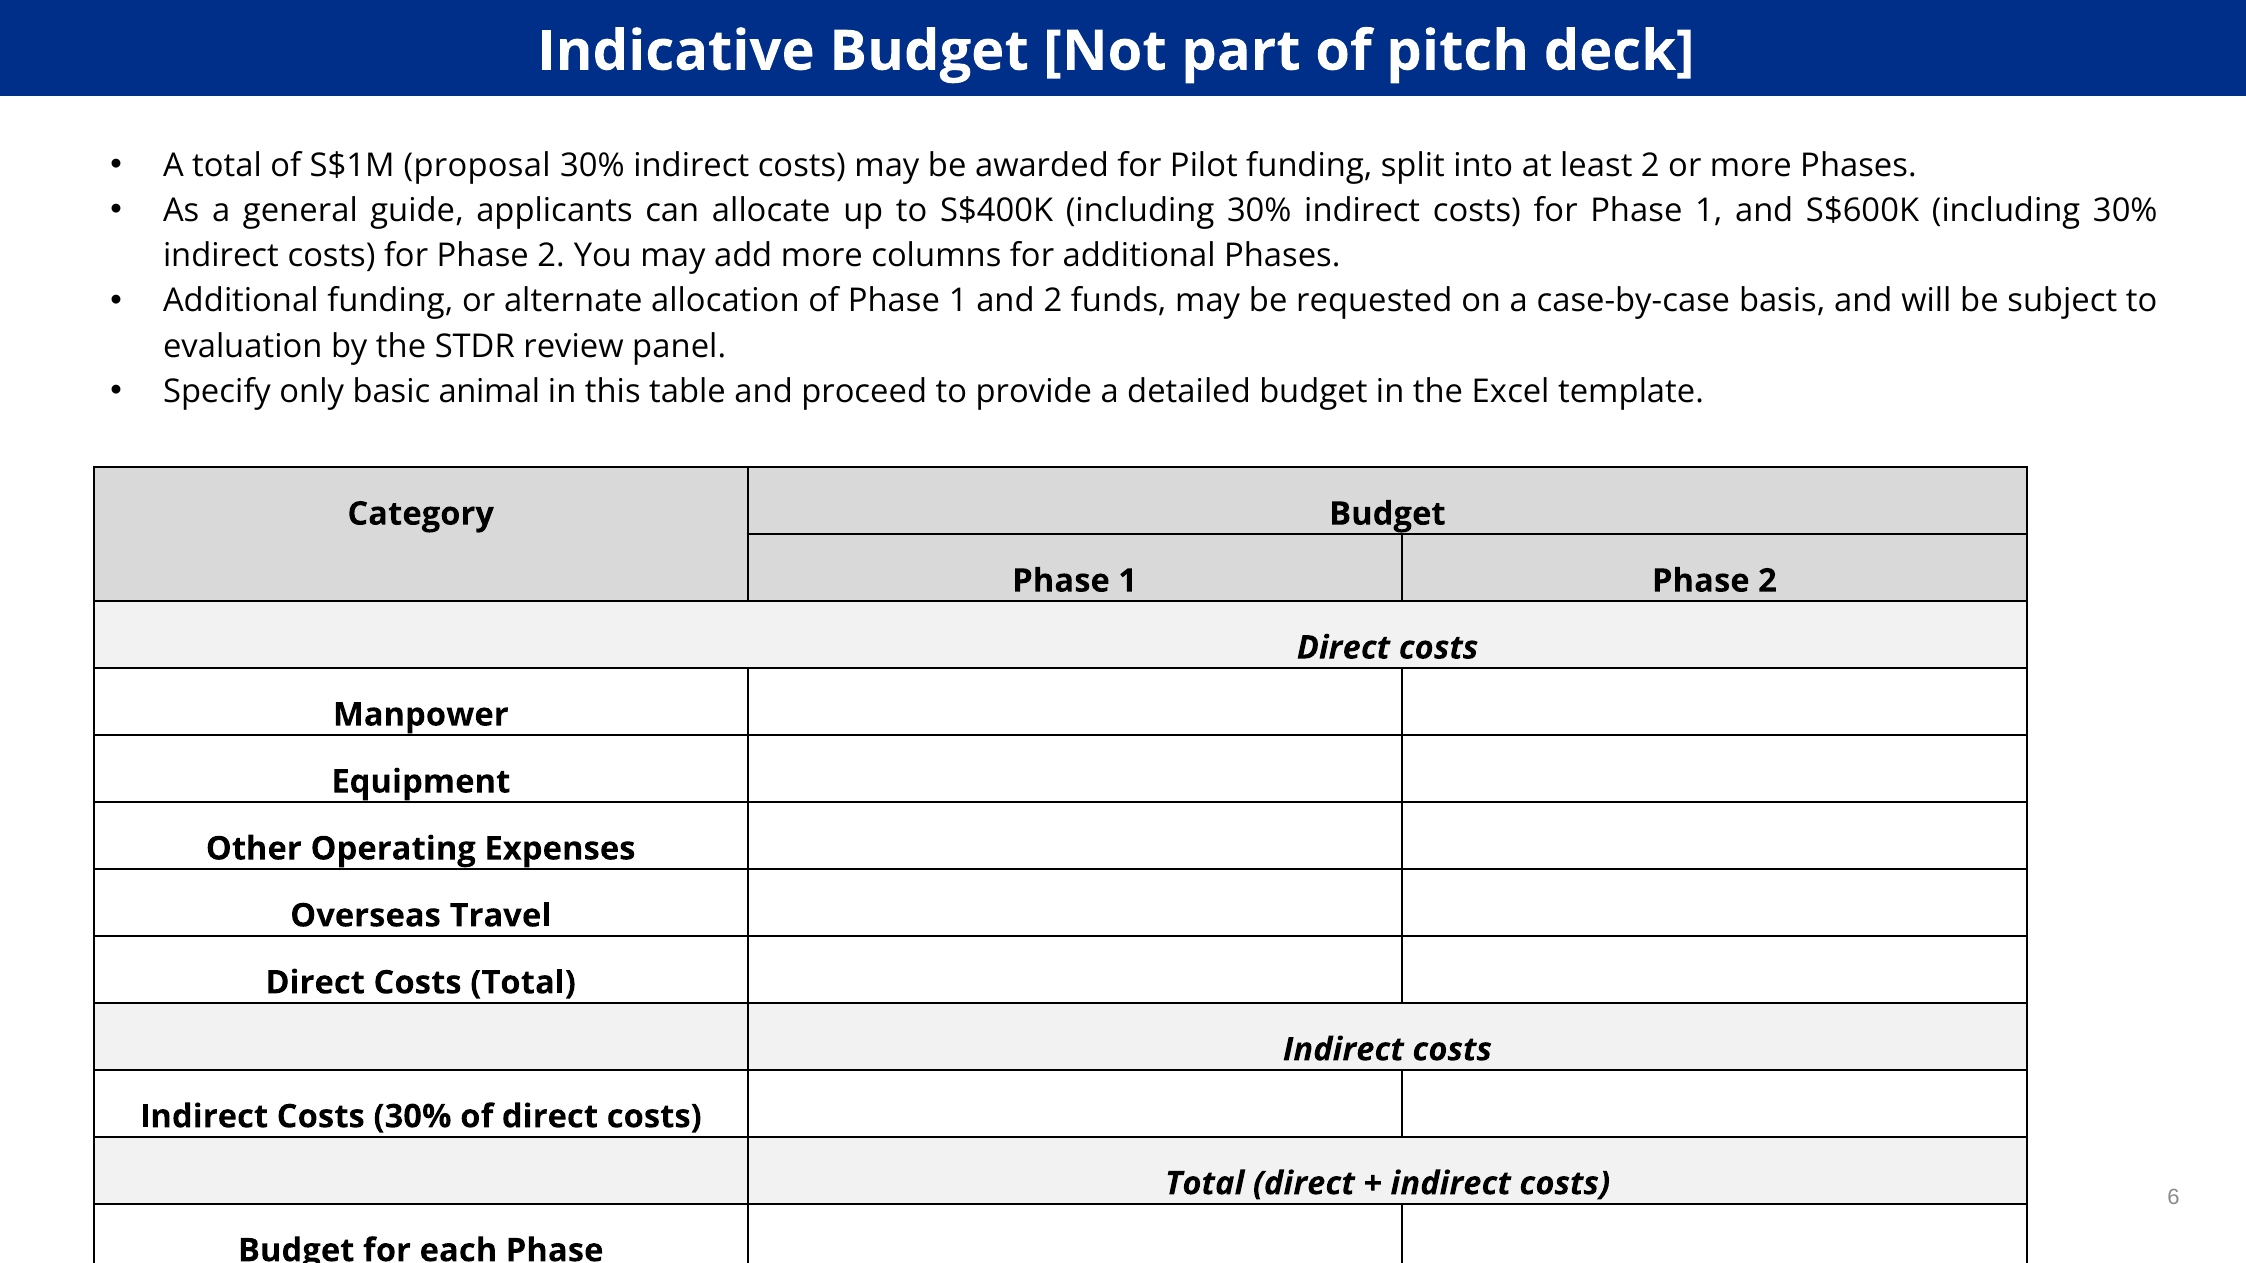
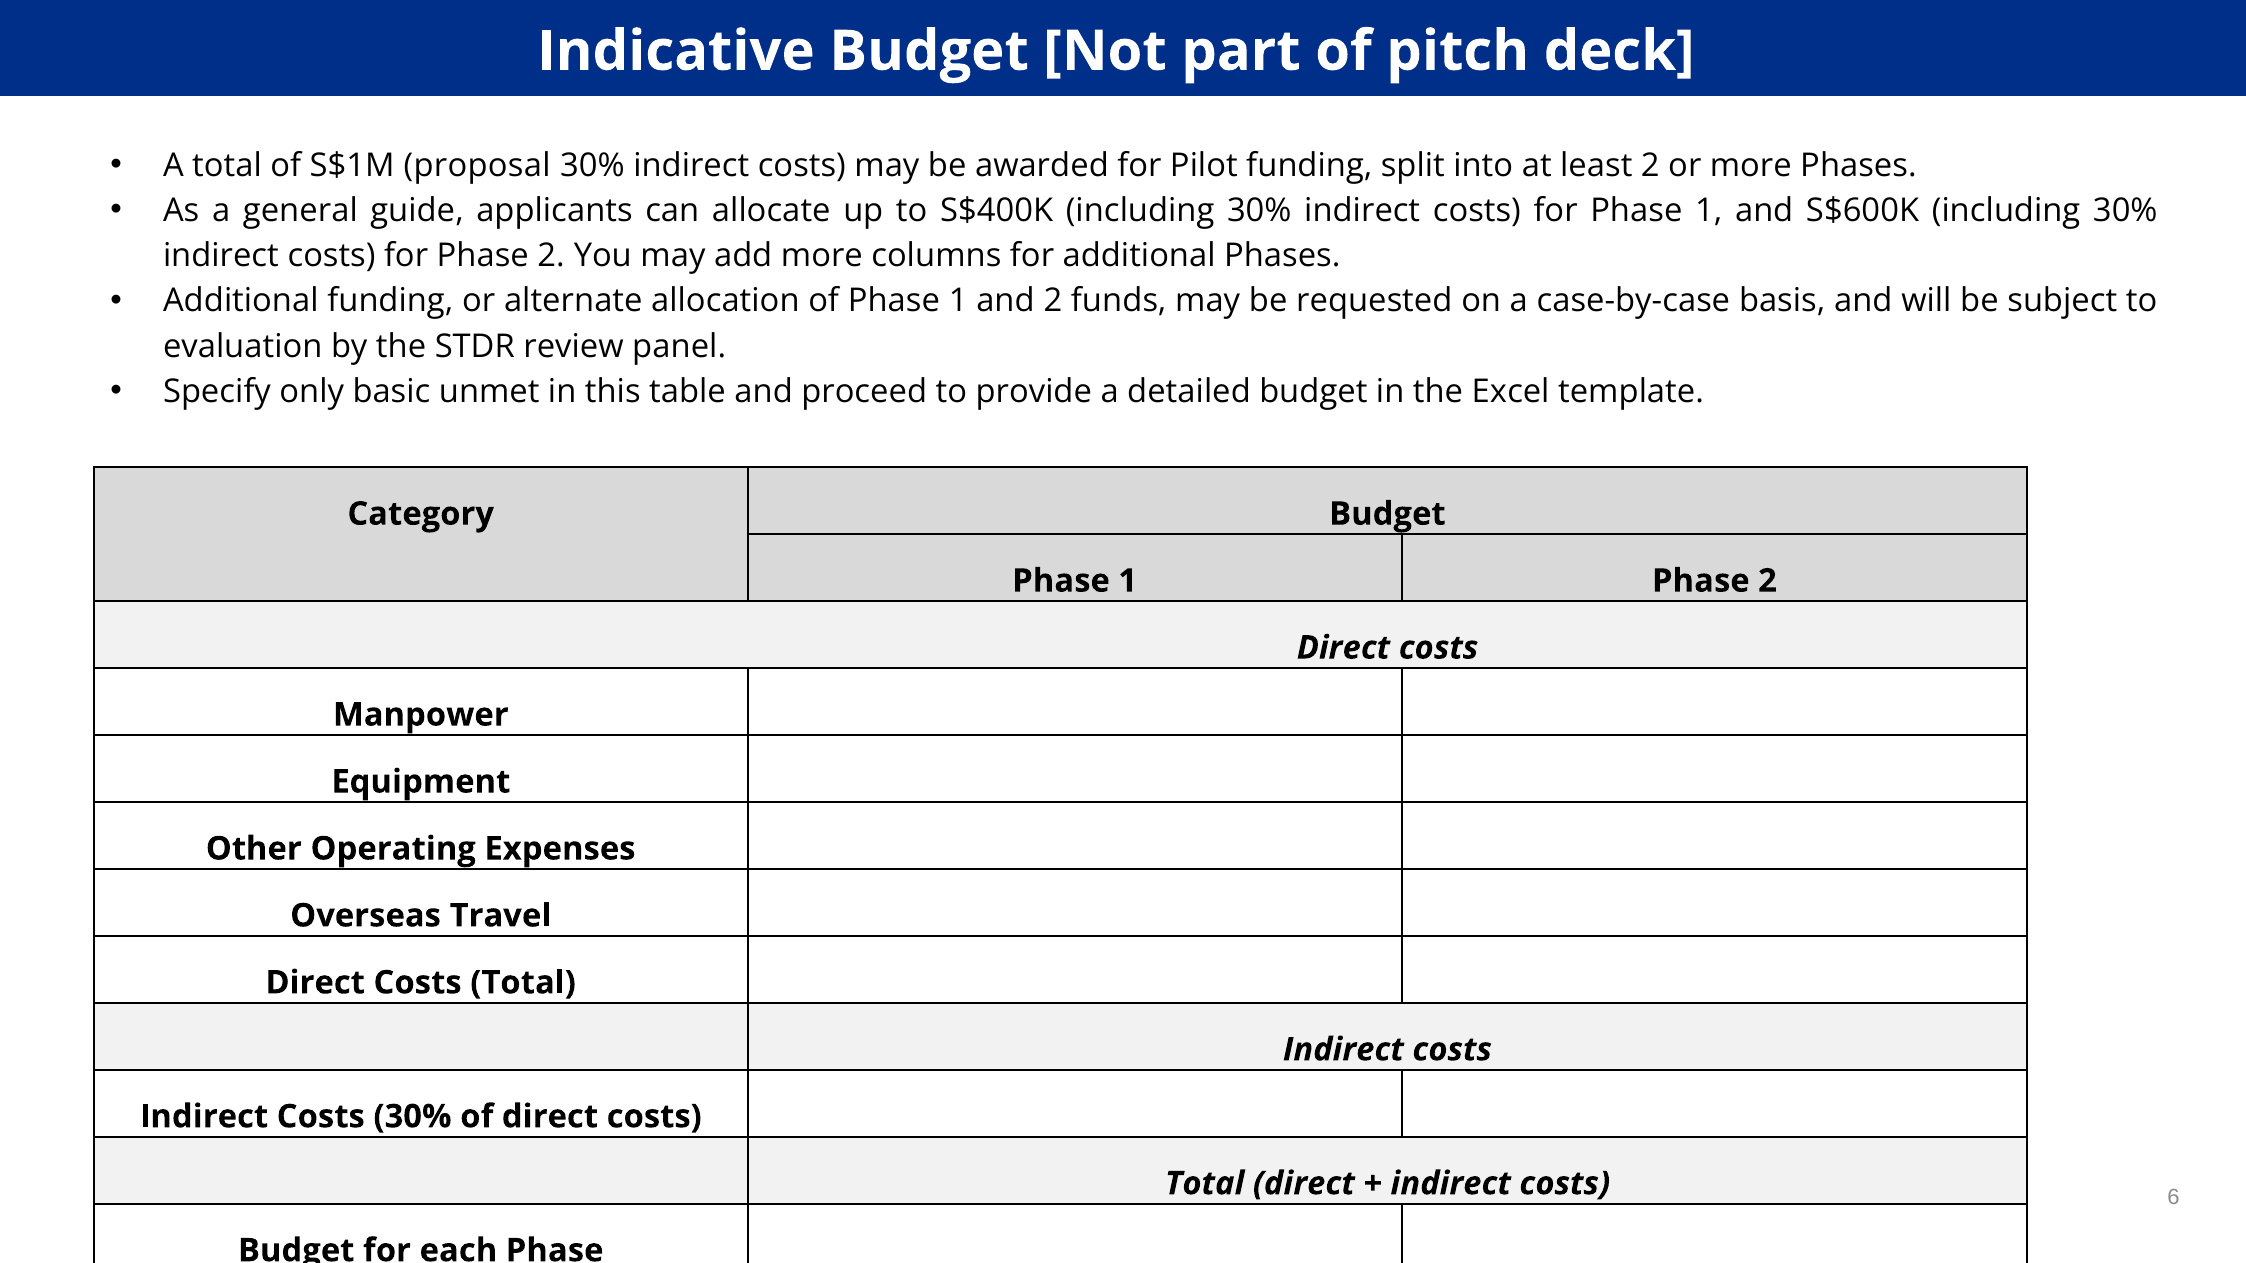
animal: animal -> unmet (489, 392)
